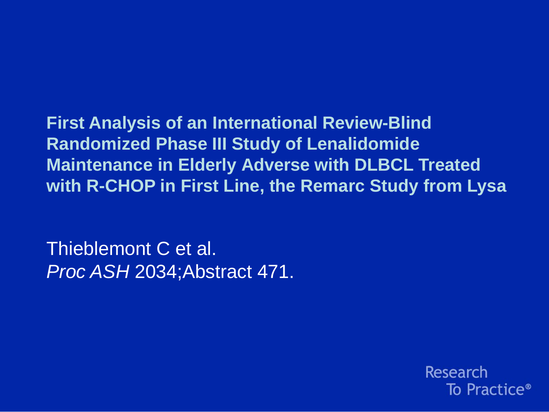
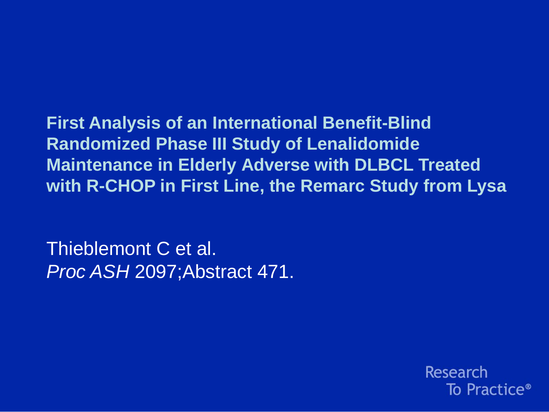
Review-Blind: Review-Blind -> Benefit-Blind (377, 123)
2034;Abstract: 2034;Abstract -> 2097;Abstract (193, 272)
